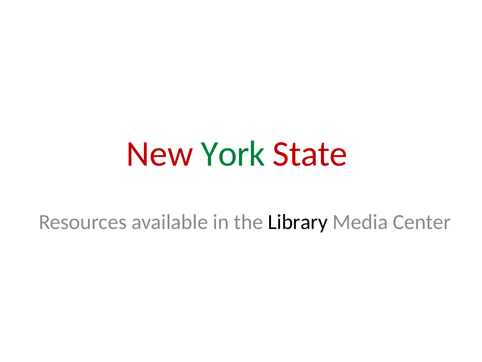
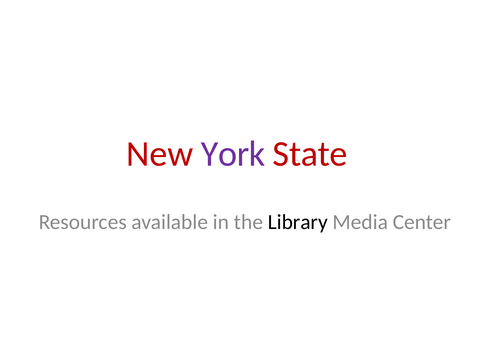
York colour: green -> purple (233, 154)
